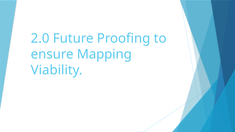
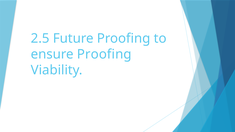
2.0: 2.0 -> 2.5 (40, 38)
ensure Mapping: Mapping -> Proofing (104, 54)
